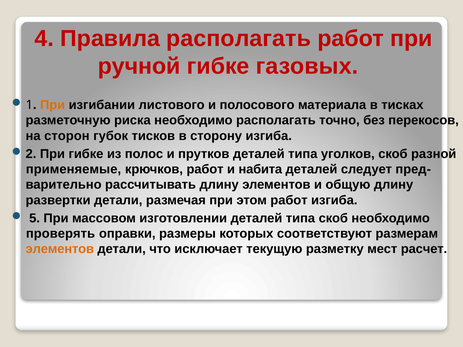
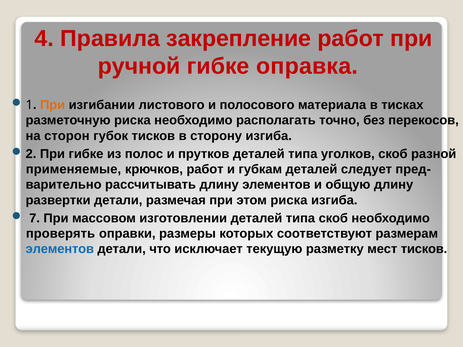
Правила располагать: располагать -> закрепление (239, 39)
газовых: газовых -> оправка (307, 66)
набита: набита -> губкам (260, 169)
этом работ: работ -> риска (289, 200)
5: 5 -> 7 (35, 218)
элементов colour: orange -> blue (60, 249)
мест расчет: расчет -> тисков (424, 249)
